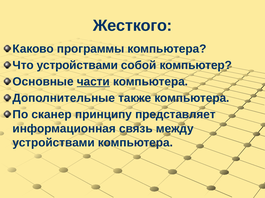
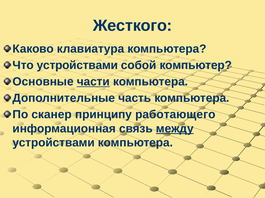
программы: программы -> клавиатура (91, 49)
также: также -> часть (135, 98)
представляет: представляет -> работающего (175, 115)
между underline: none -> present (175, 129)
